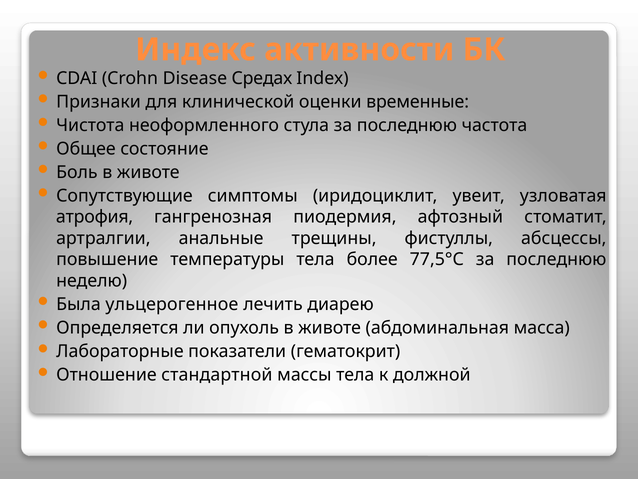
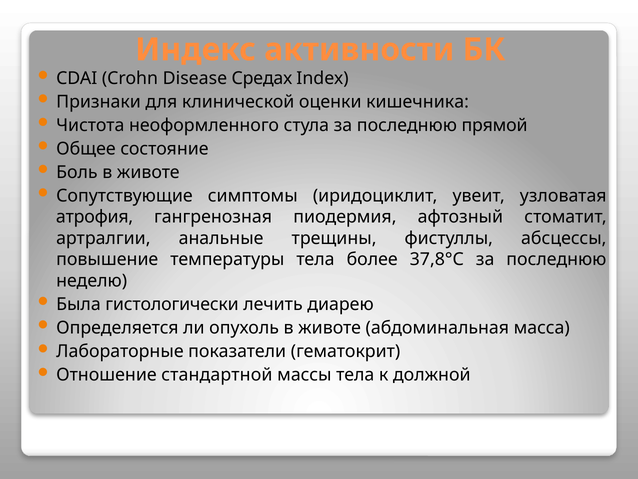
временные: временные -> кишечника (418, 102)
частота: частота -> прямой (495, 125)
77,5°С: 77,5°С -> 37,8°С (437, 259)
ульцерогенное: ульцерогенное -> гистологически (172, 304)
